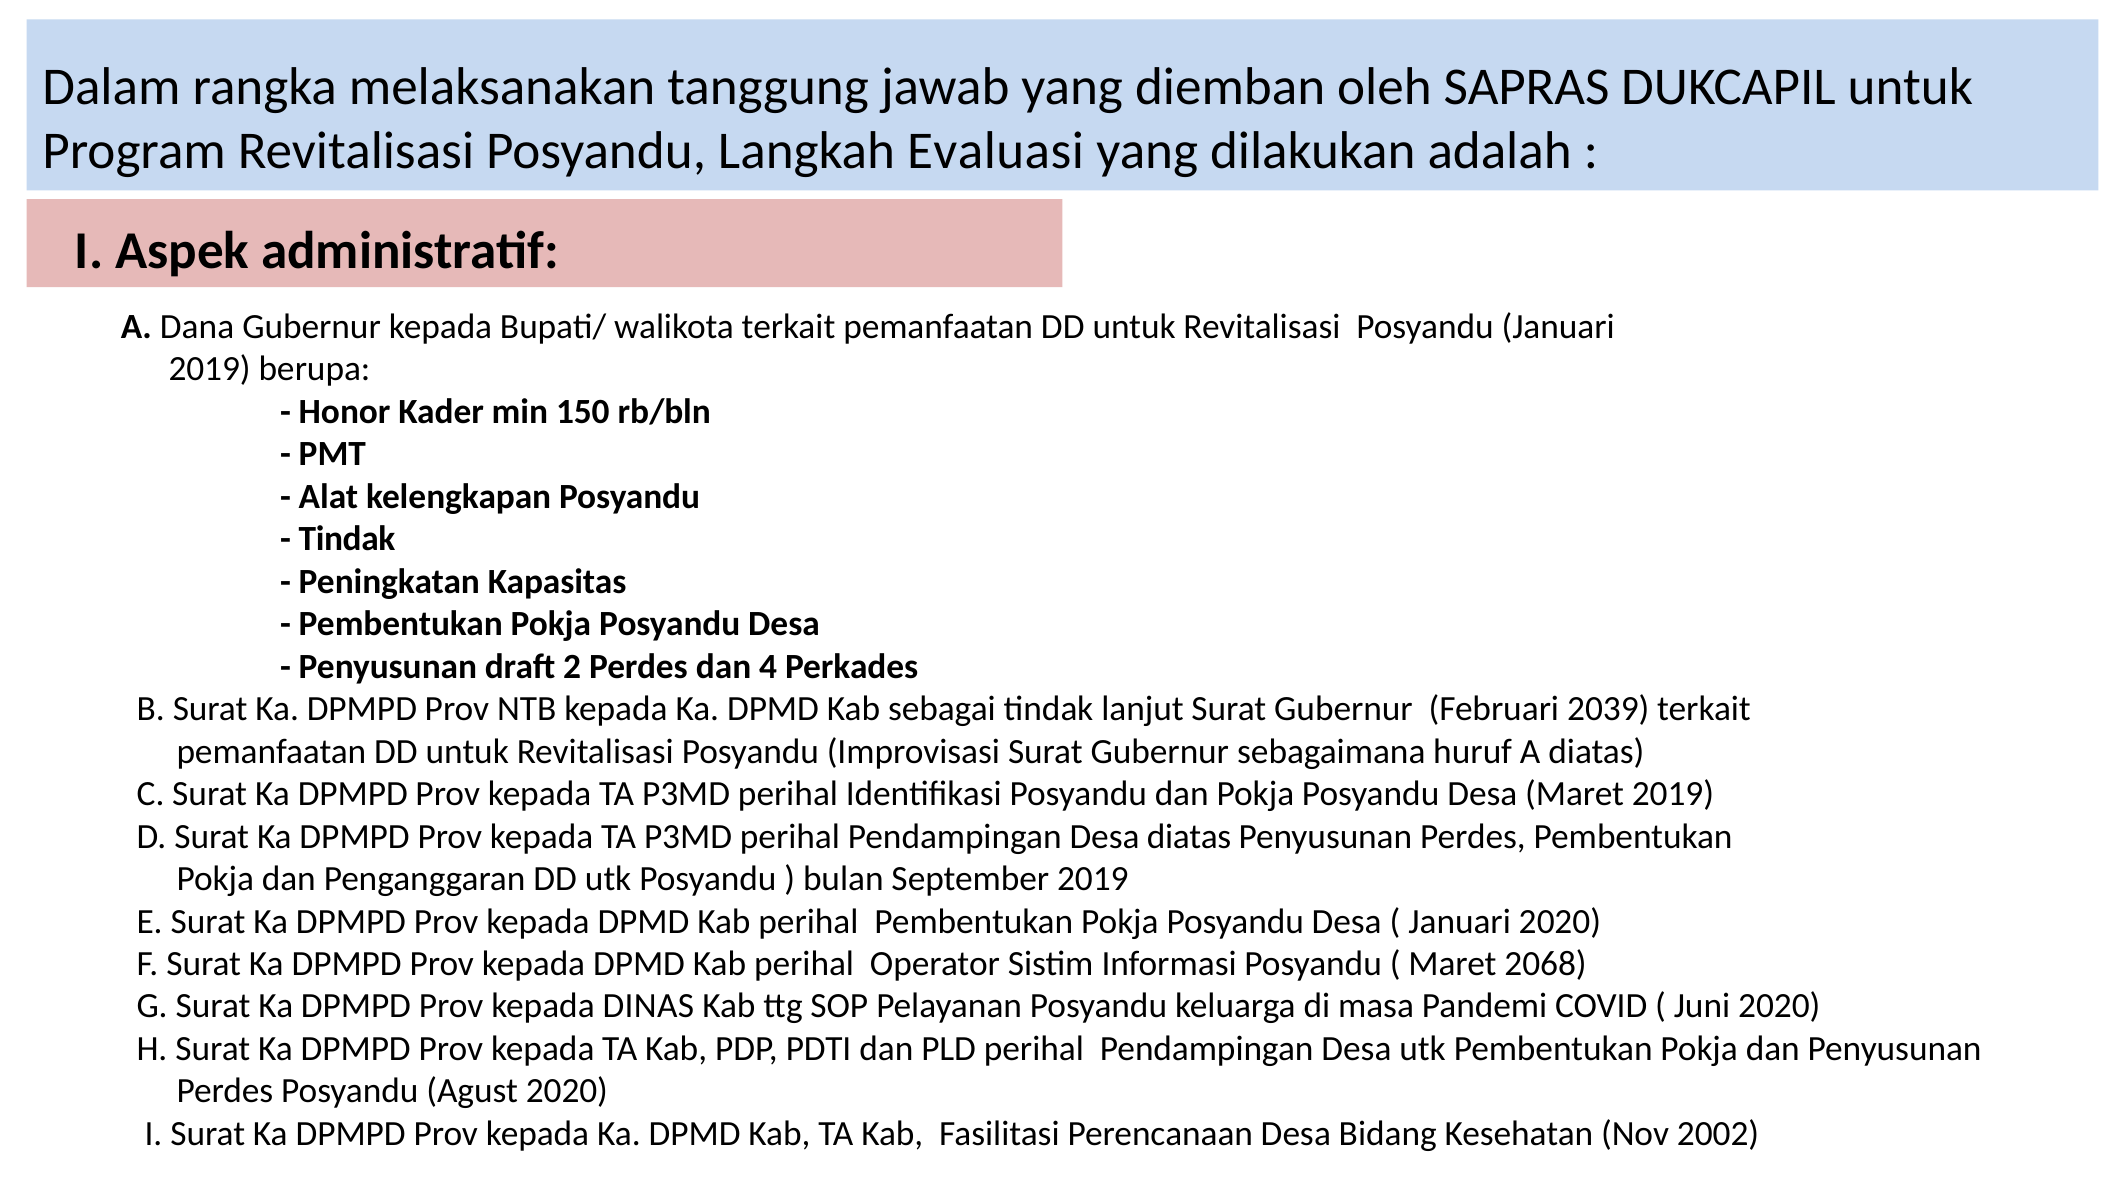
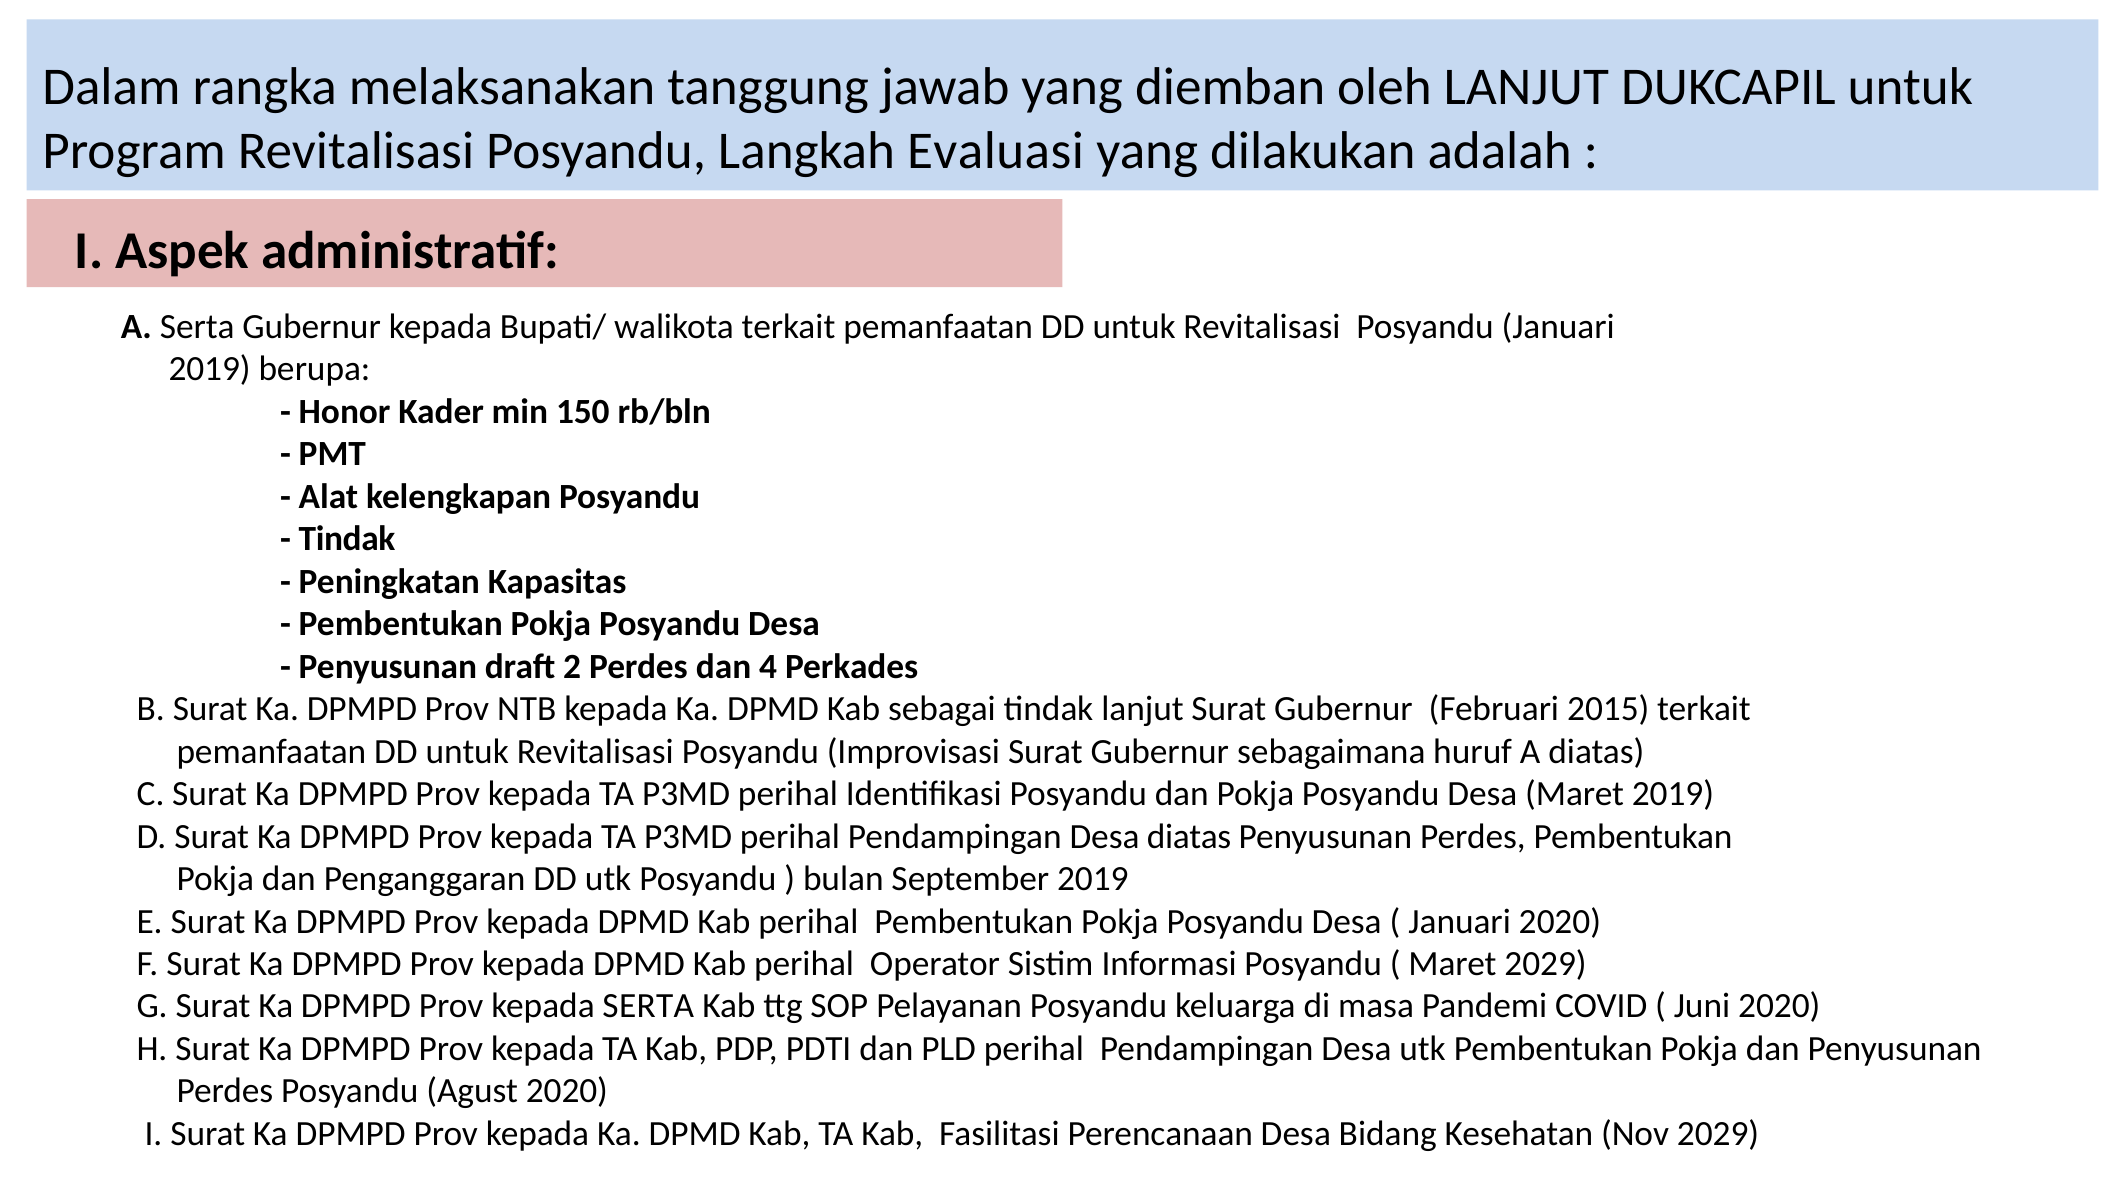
oleh SAPRAS: SAPRAS -> LANJUT (1526, 87)
A Dana: Dana -> Serta (197, 327)
2039: 2039 -> 2015 (1608, 709)
Maret 2068: 2068 -> 2029 (1546, 964)
kepada DINAS: DINAS -> SERTA (648, 1007)
Nov 2002: 2002 -> 2029 (1718, 1134)
